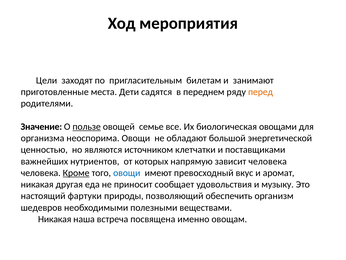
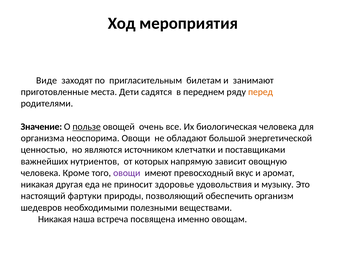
Цели: Цели -> Виде (47, 80)
семье: семье -> очень (151, 126)
биологическая овощами: овощами -> человека (278, 126)
зависит человека: человека -> овощную (268, 161)
Кроме underline: present -> none (76, 173)
овощи colour: blue -> purple (127, 173)
сообщает: сообщает -> здоровье (174, 184)
